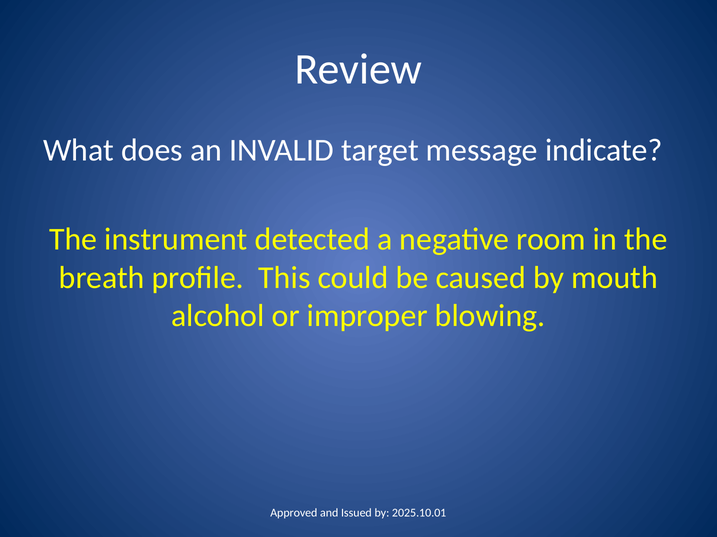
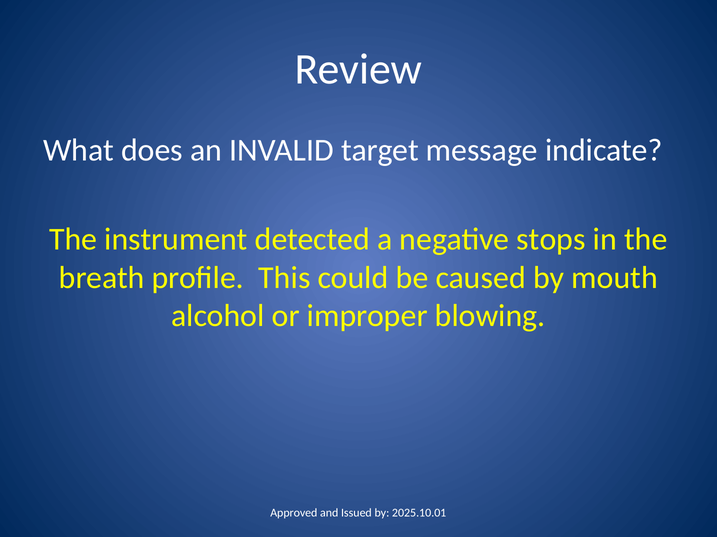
room: room -> stops (551, 240)
